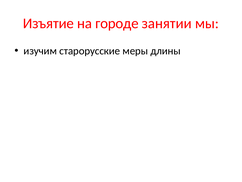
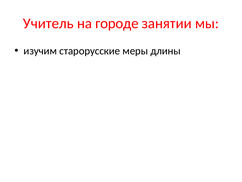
Изъятие: Изъятие -> Учитель (48, 23)
